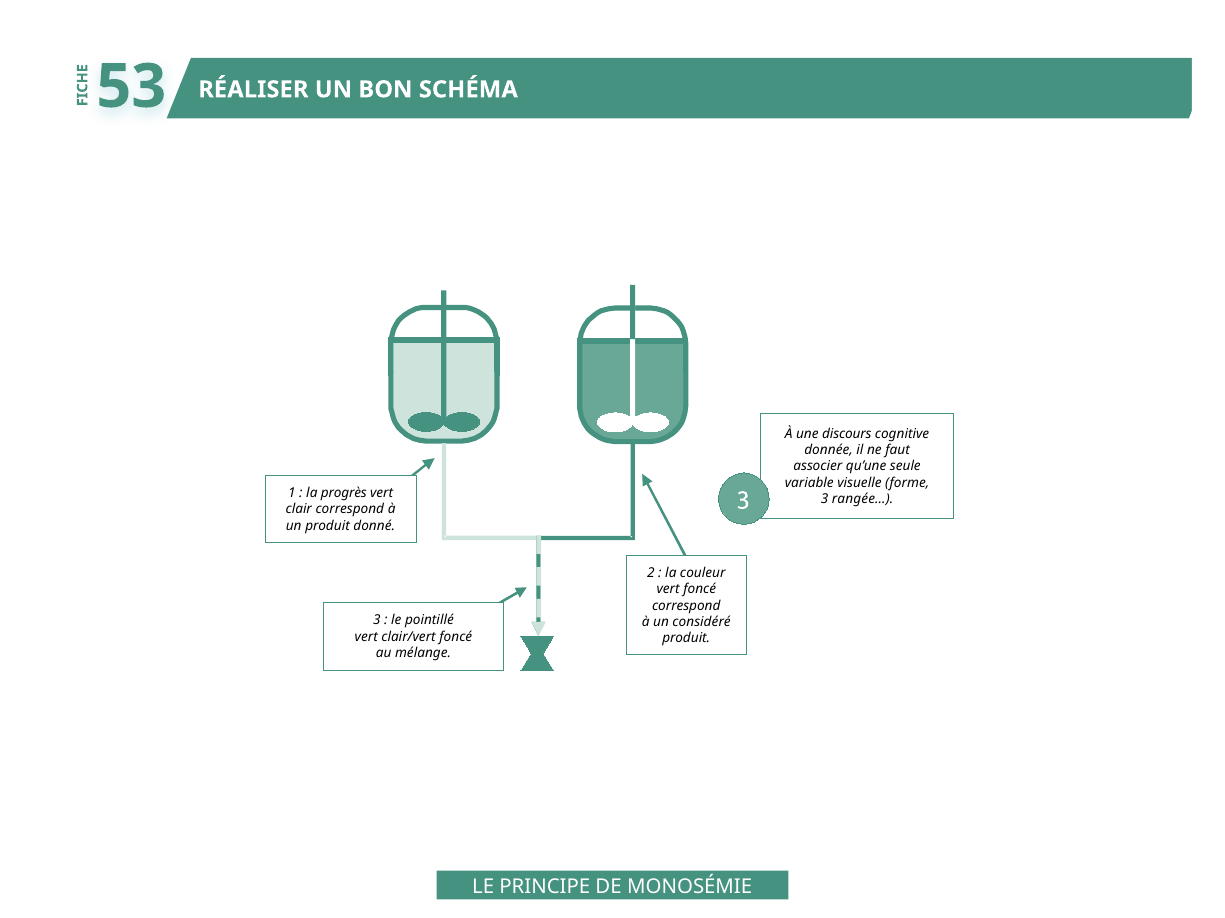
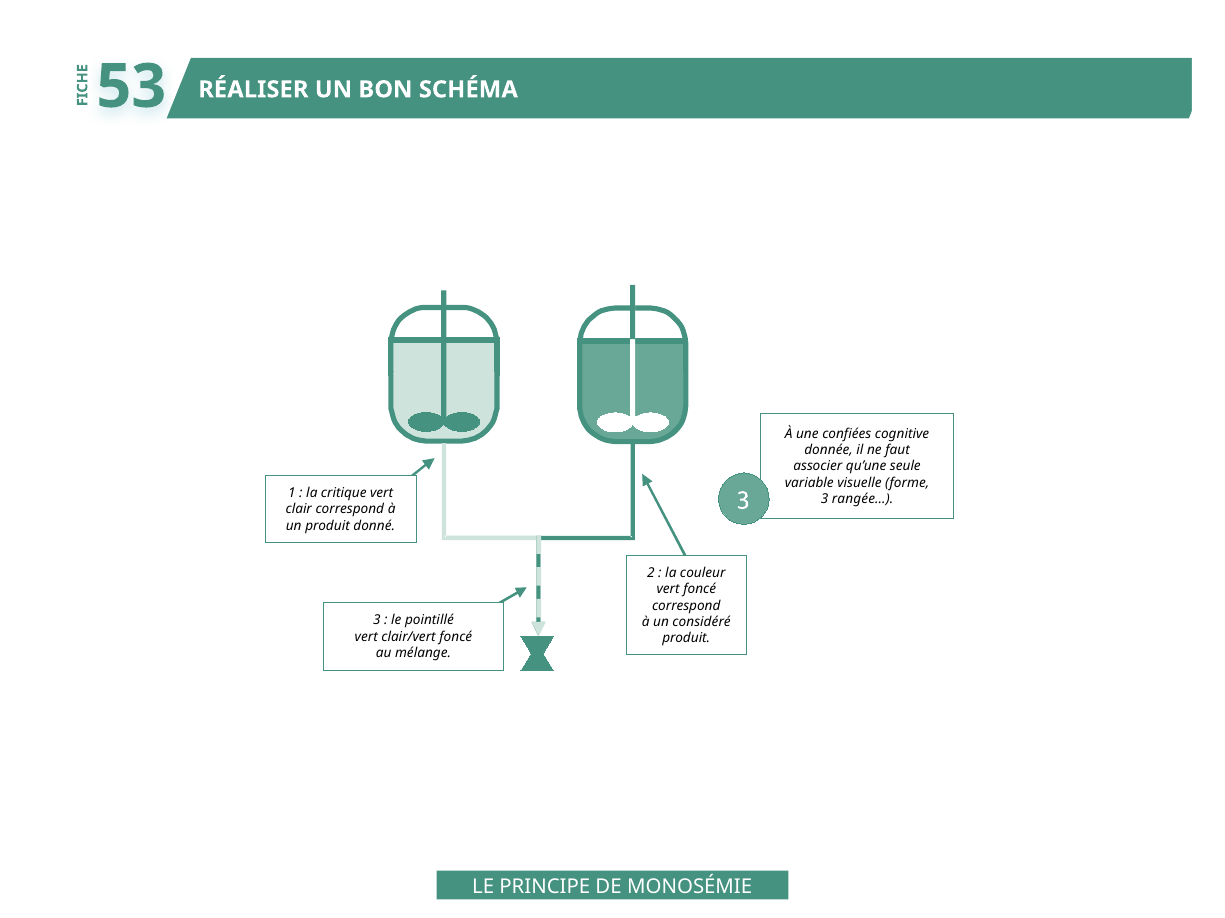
discours: discours -> confiées (847, 434)
progrès: progrès -> critique (344, 493)
